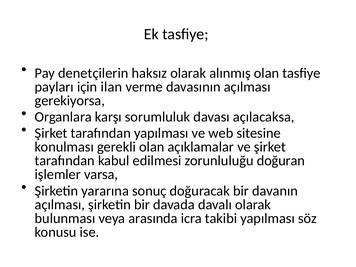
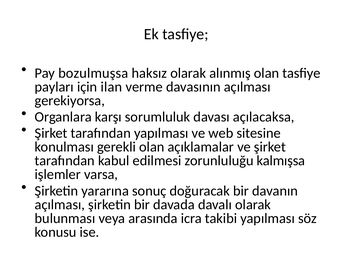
denetçilerin: denetçilerin -> bozulmuşsa (93, 73)
doğuran: doğuran -> kalmışsa (281, 161)
